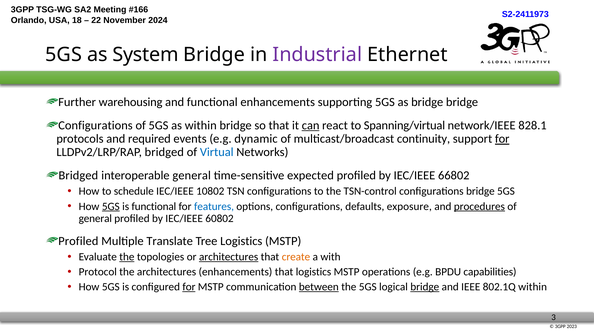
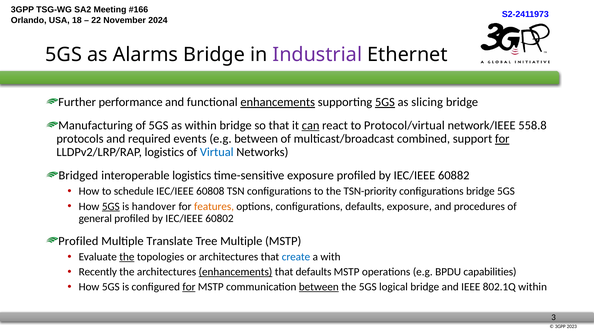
System: System -> Alarms (145, 55)
warehousing: warehousing -> performance (131, 102)
enhancements underline: none -> present (278, 102)
5GS underline: none -> present (385, 102)
as bridge: bridge -> slicing (427, 102)
Configurations: Configurations -> Manufacturing (96, 126)
Spanning/virtual: Spanning/virtual -> Protocol/virtual (404, 126)
828.1: 828.1 -> 558.8 (533, 126)
e.g dynamic: dynamic -> between (256, 139)
continuity: continuity -> combined (424, 139)
LLDPv2/LRP/RAP bridged: bridged -> logistics (164, 152)
interoperable general: general -> logistics (192, 176)
time-sensitive expected: expected -> exposure (310, 176)
66802: 66802 -> 60882 (454, 176)
10802: 10802 -> 60808 (210, 191)
TSN-control: TSN-control -> TSN-priority (370, 191)
is functional: functional -> handover (154, 206)
features colour: blue -> orange (214, 206)
procedures underline: present -> none (479, 206)
Tree Logistics: Logistics -> Multiple (241, 241)
architectures underline: present -> none (229, 257)
create colour: orange -> blue (296, 257)
Protocol: Protocol -> Recently (98, 272)
enhancements underline: none -> present (235, 272)
that logistics: logistics -> defaults (314, 272)
bridge underline: present -> none (425, 287)
